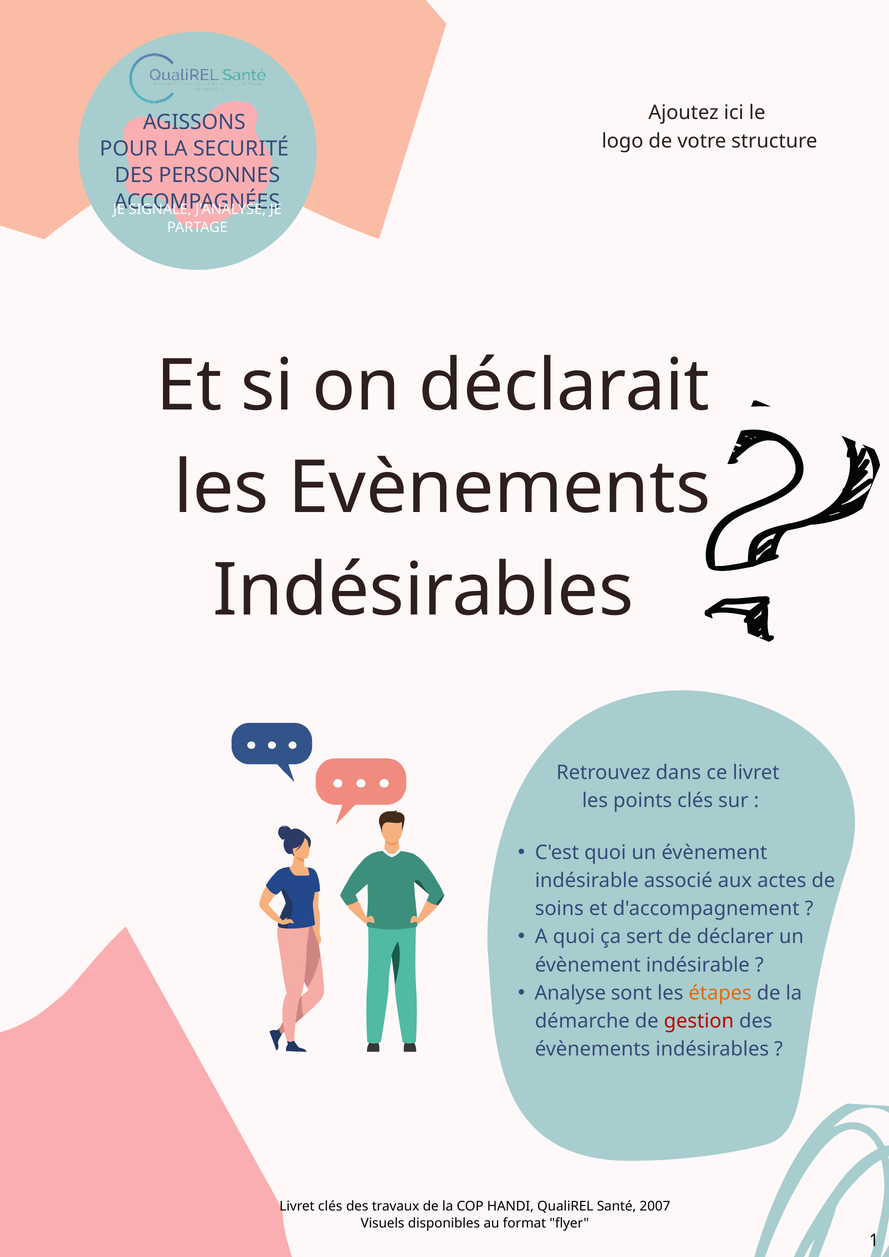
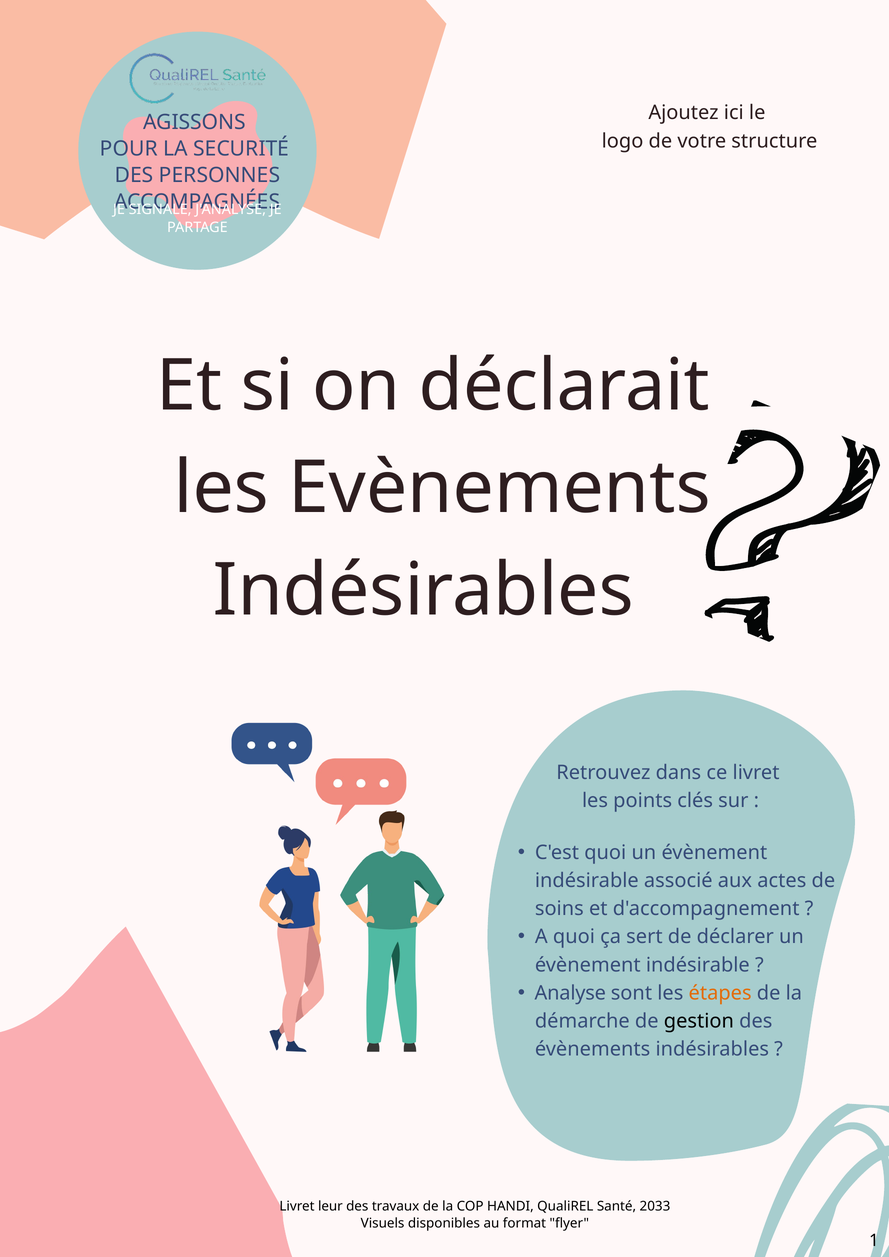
gestion colour: red -> black (699, 1021)
Livret clés: clés -> leur (330, 1207)
2007: 2007 -> 2033 (655, 1207)
